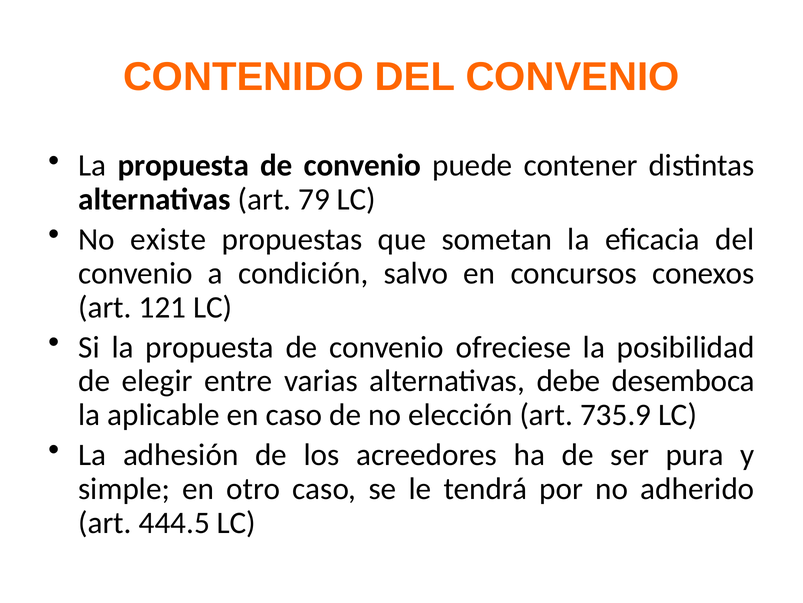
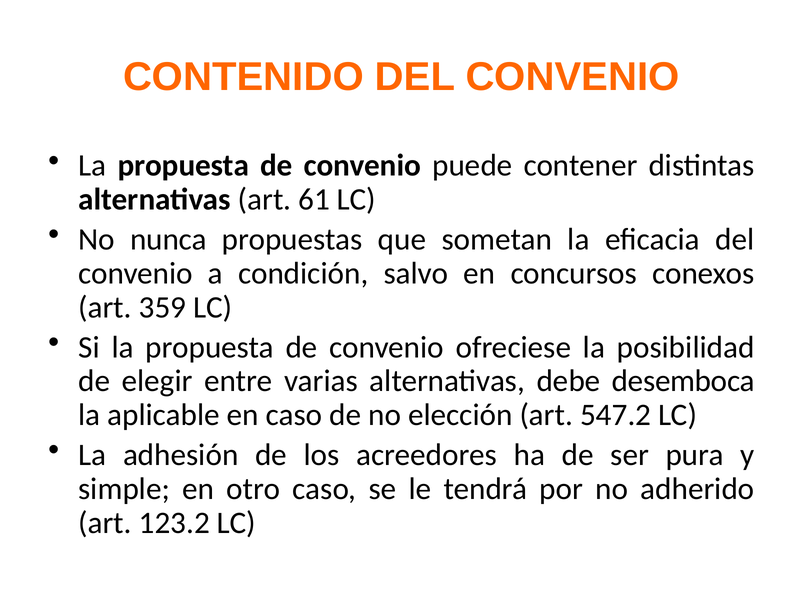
79: 79 -> 61 (314, 199)
existe: existe -> nunca (168, 239)
121: 121 -> 359 (163, 307)
735.9: 735.9 -> 547.2 (616, 414)
444.5: 444.5 -> 123.2 (174, 522)
